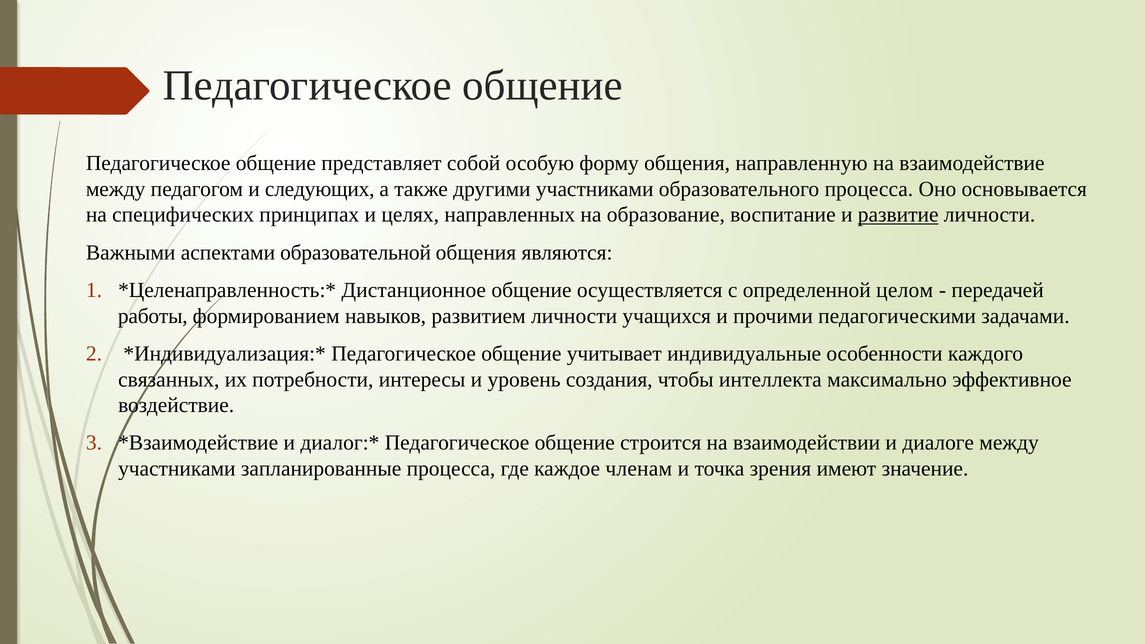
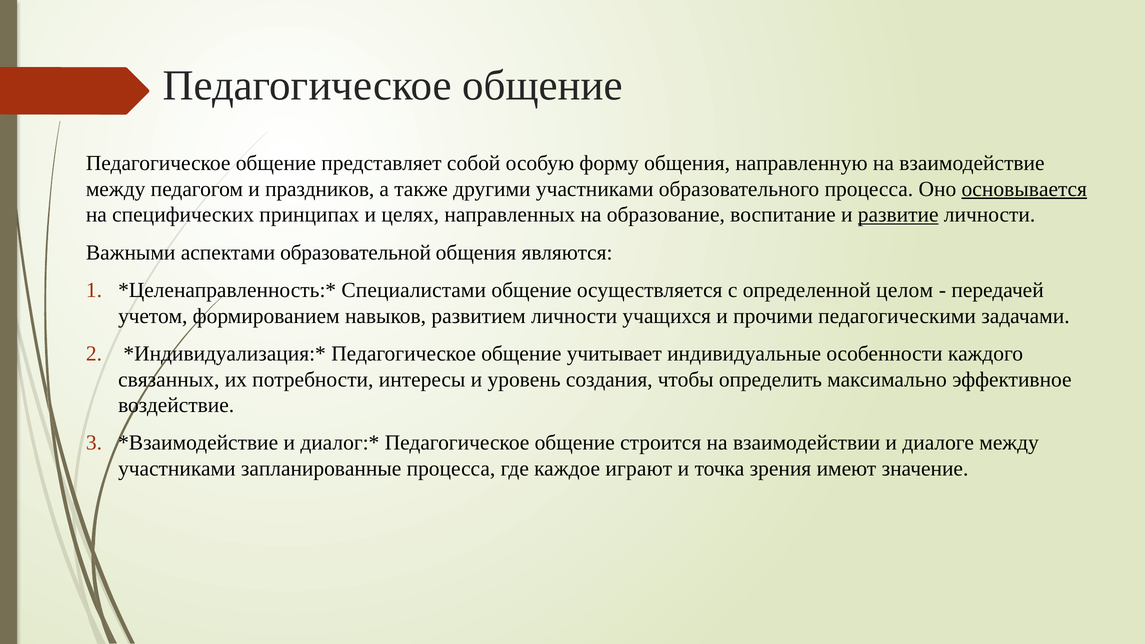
следующих: следующих -> праздников (320, 189)
основывается underline: none -> present (1024, 189)
Дистанционное: Дистанционное -> Специалистами (414, 290)
работы: работы -> учетом (153, 316)
интеллекта: интеллекта -> определить (770, 379)
членам: членам -> играют (639, 469)
